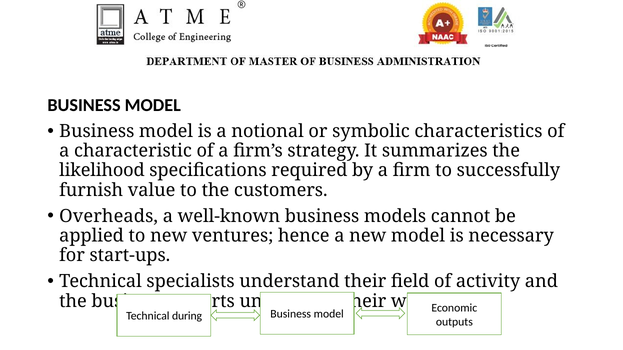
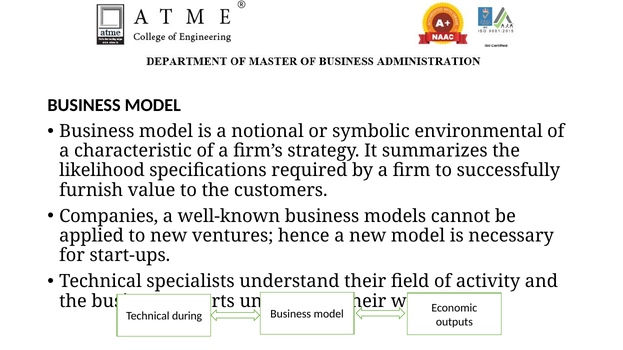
characteristics: characteristics -> environmental (479, 131)
Overheads: Overheads -> Companies (109, 216)
